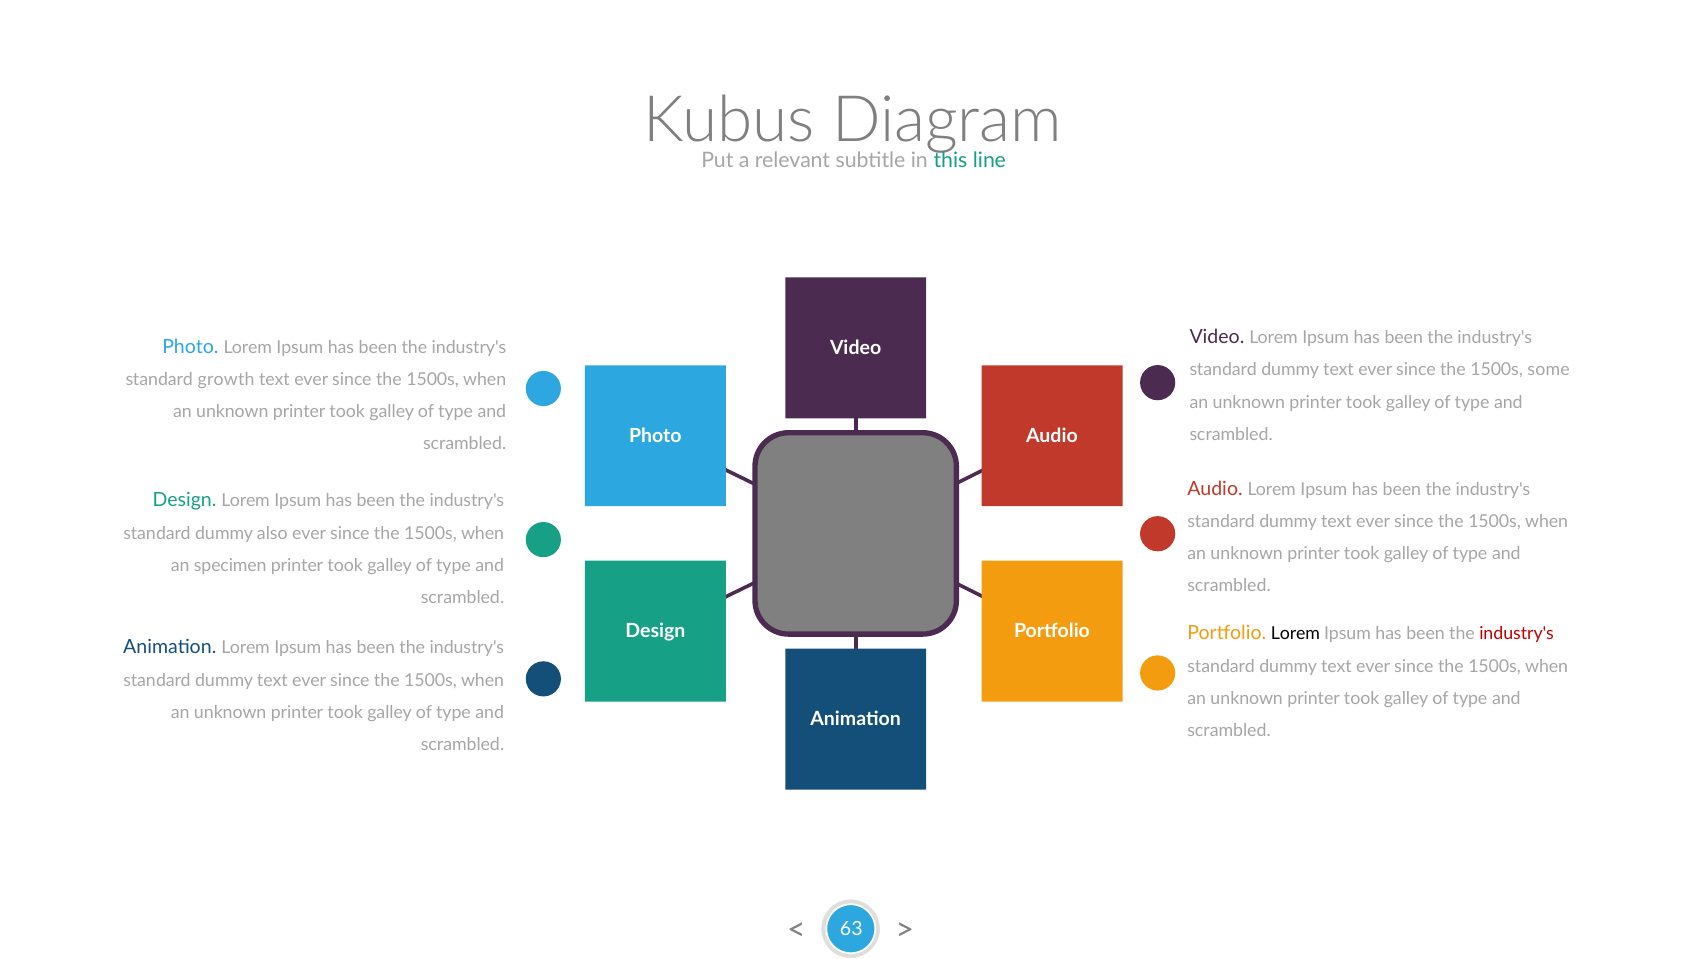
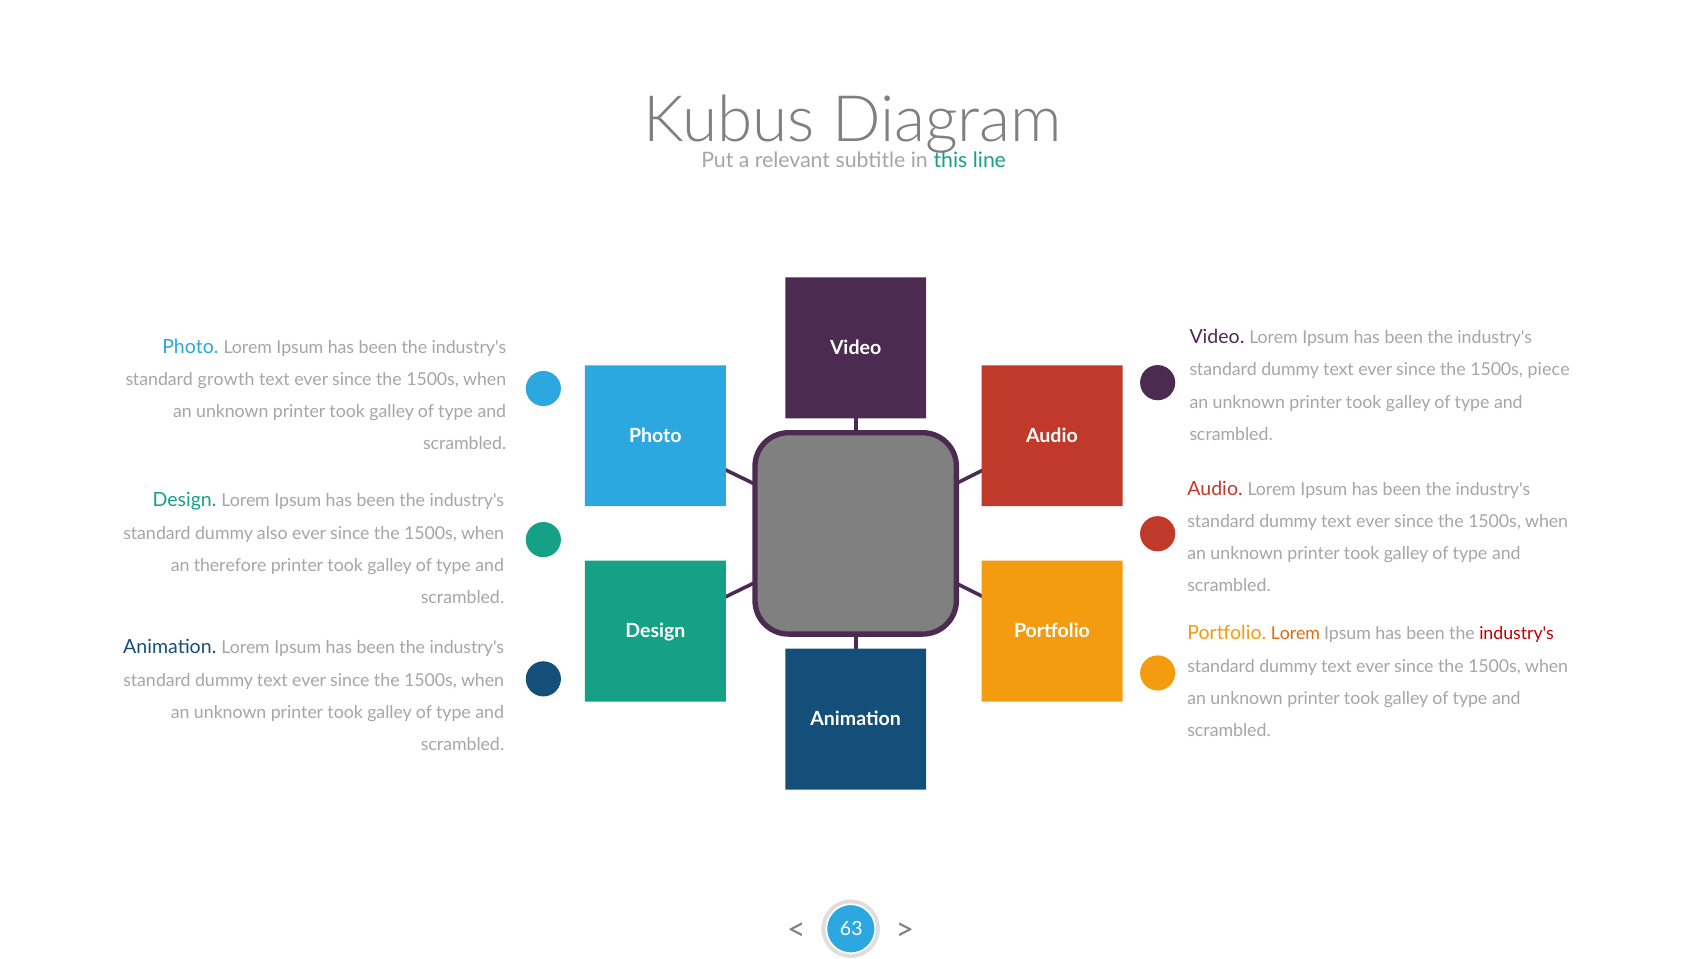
some: some -> piece (1549, 370)
specimen: specimen -> therefore (230, 565)
Lorem colour: black -> orange (1295, 634)
